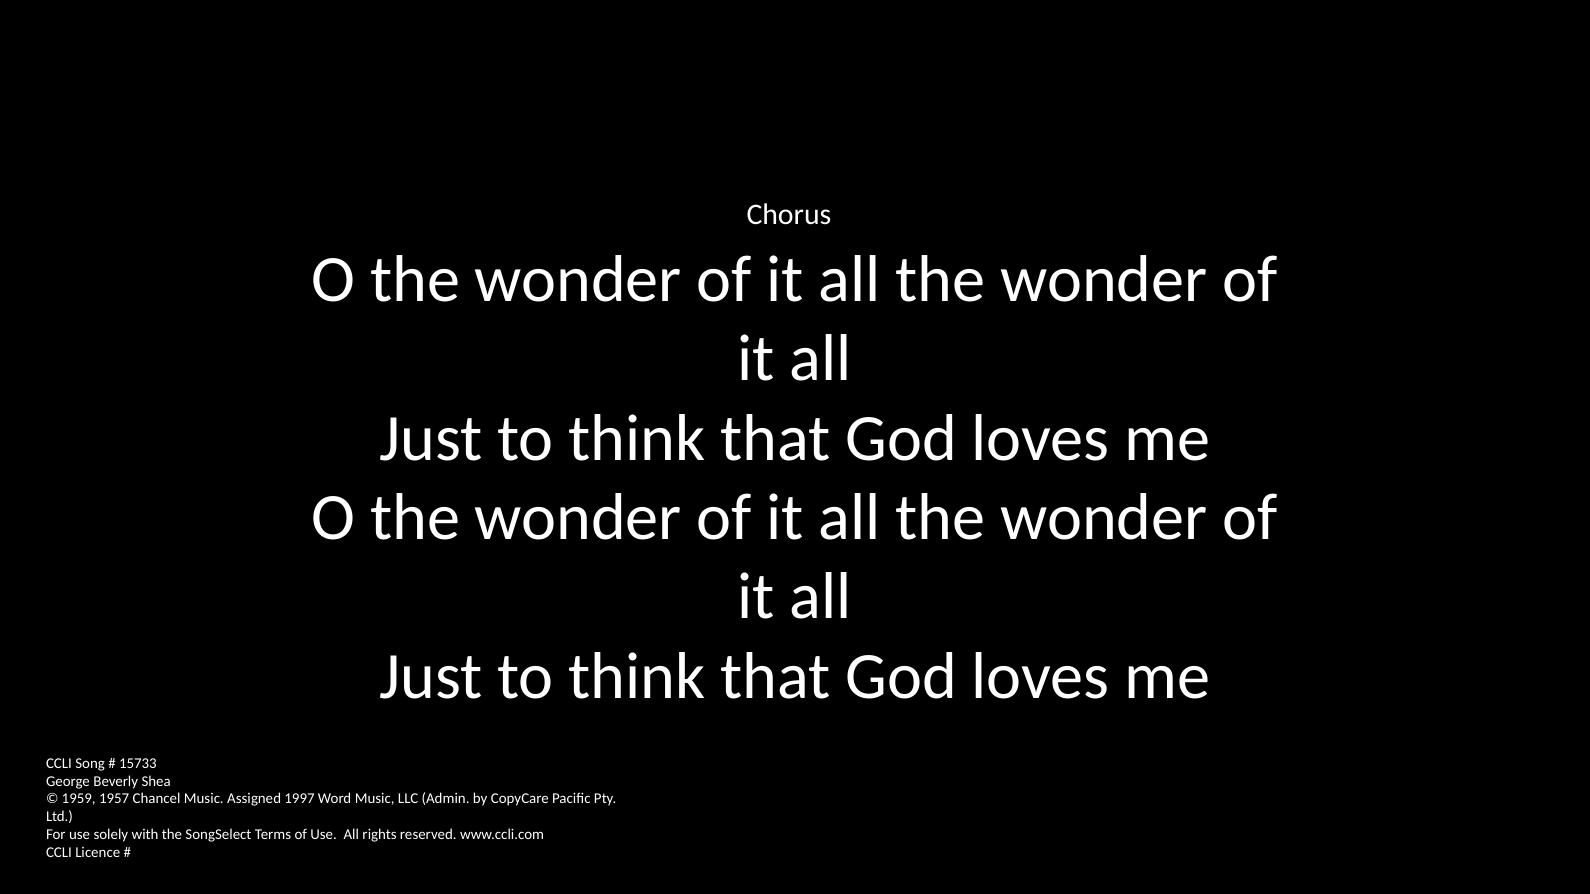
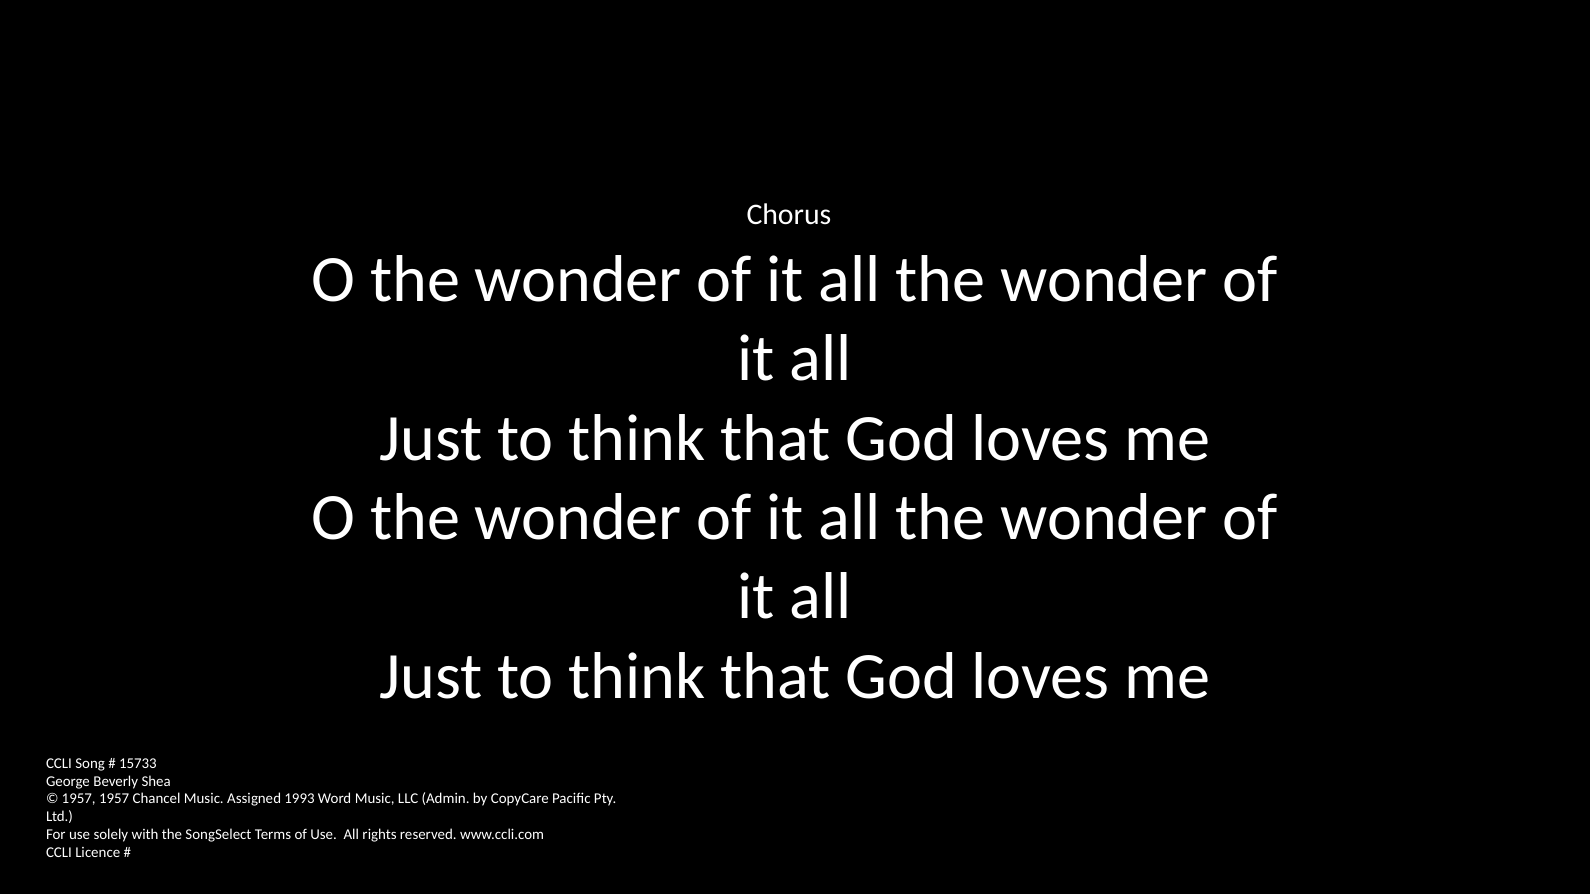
1959: 1959 -> 1957 (79, 799)
1997: 1997 -> 1993 (300, 799)
